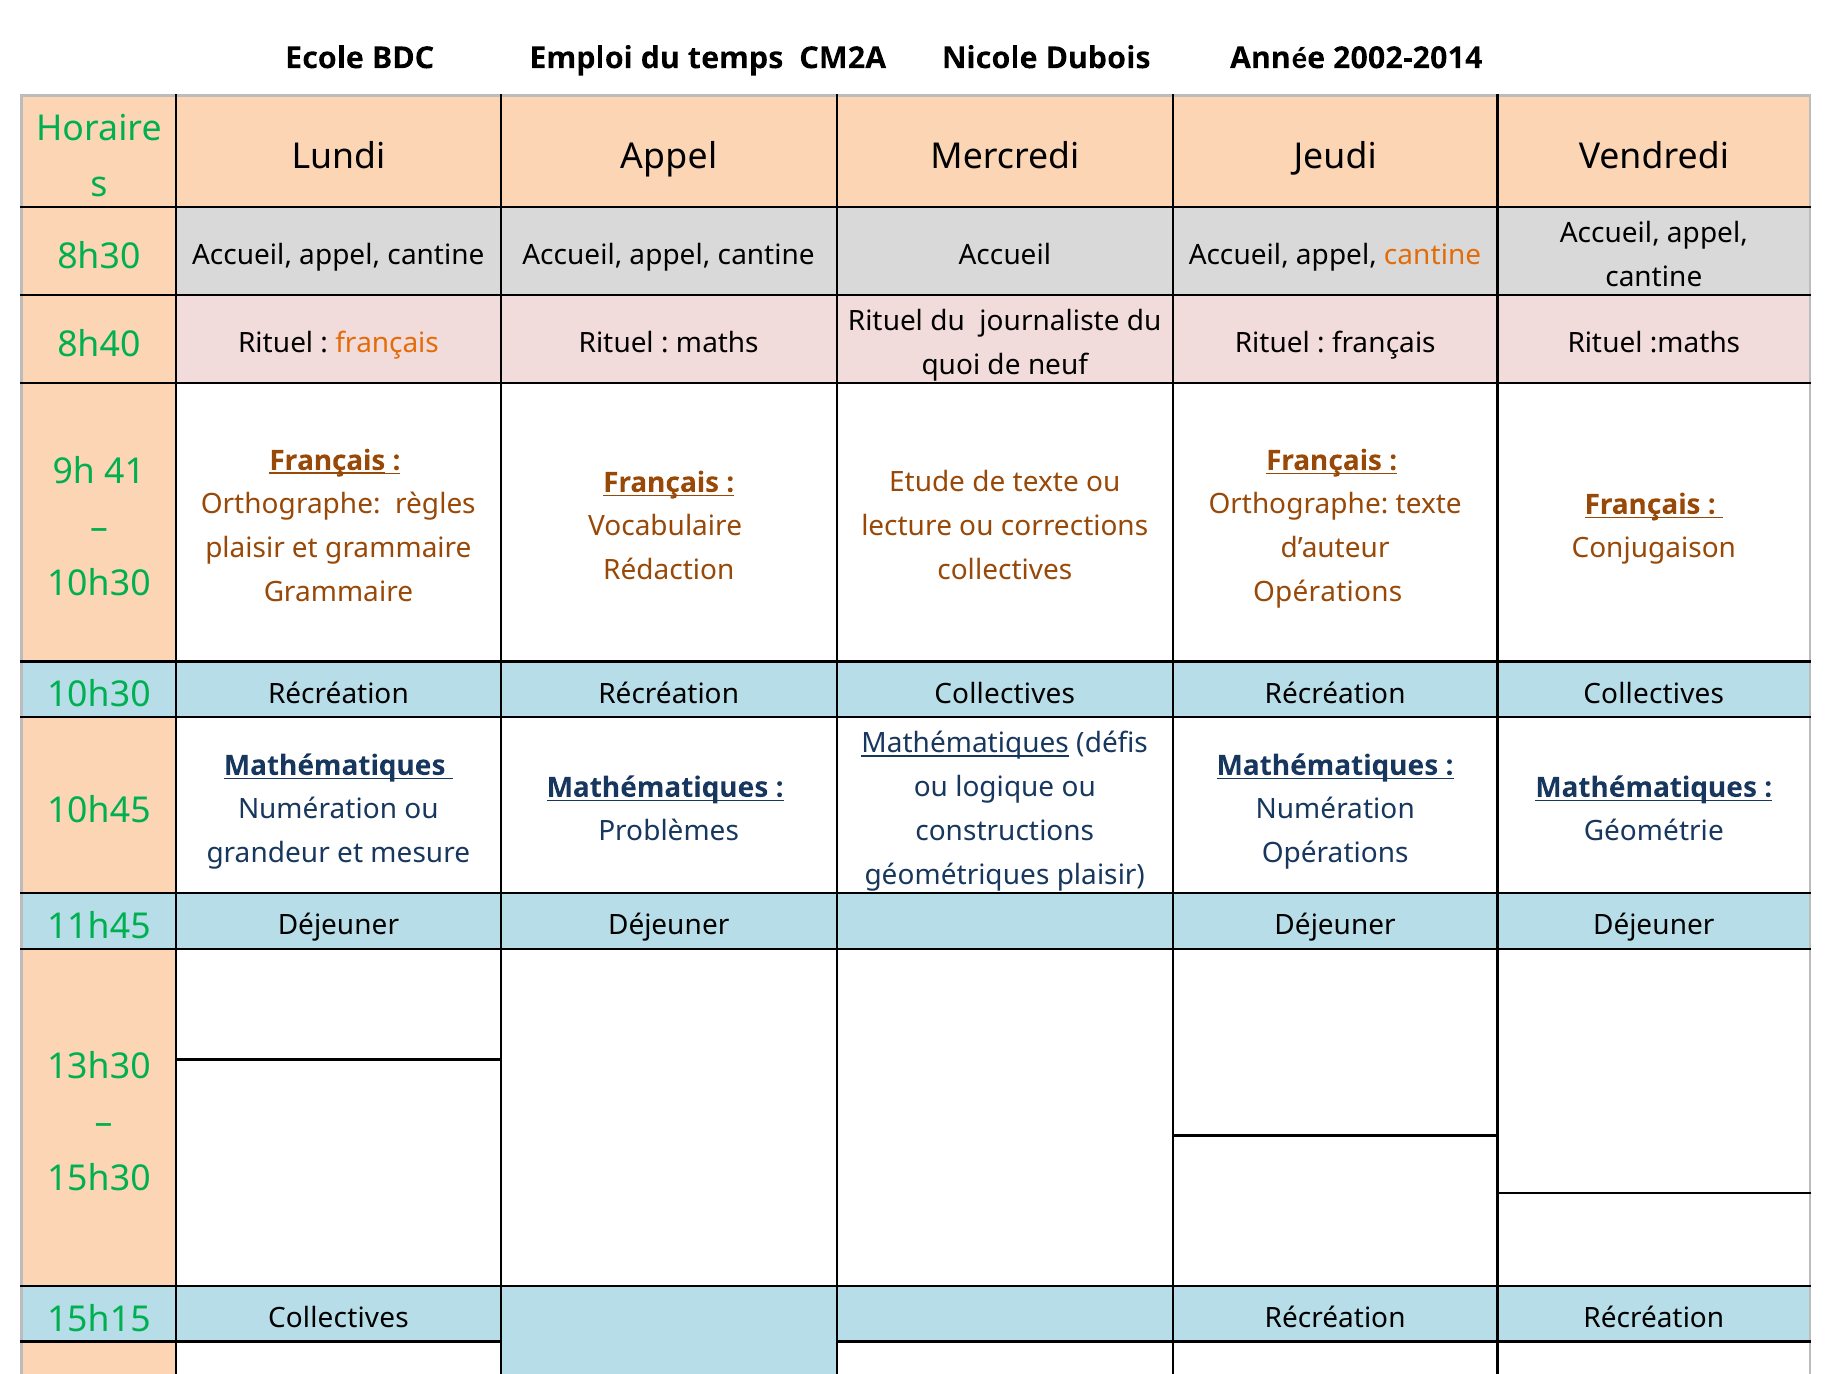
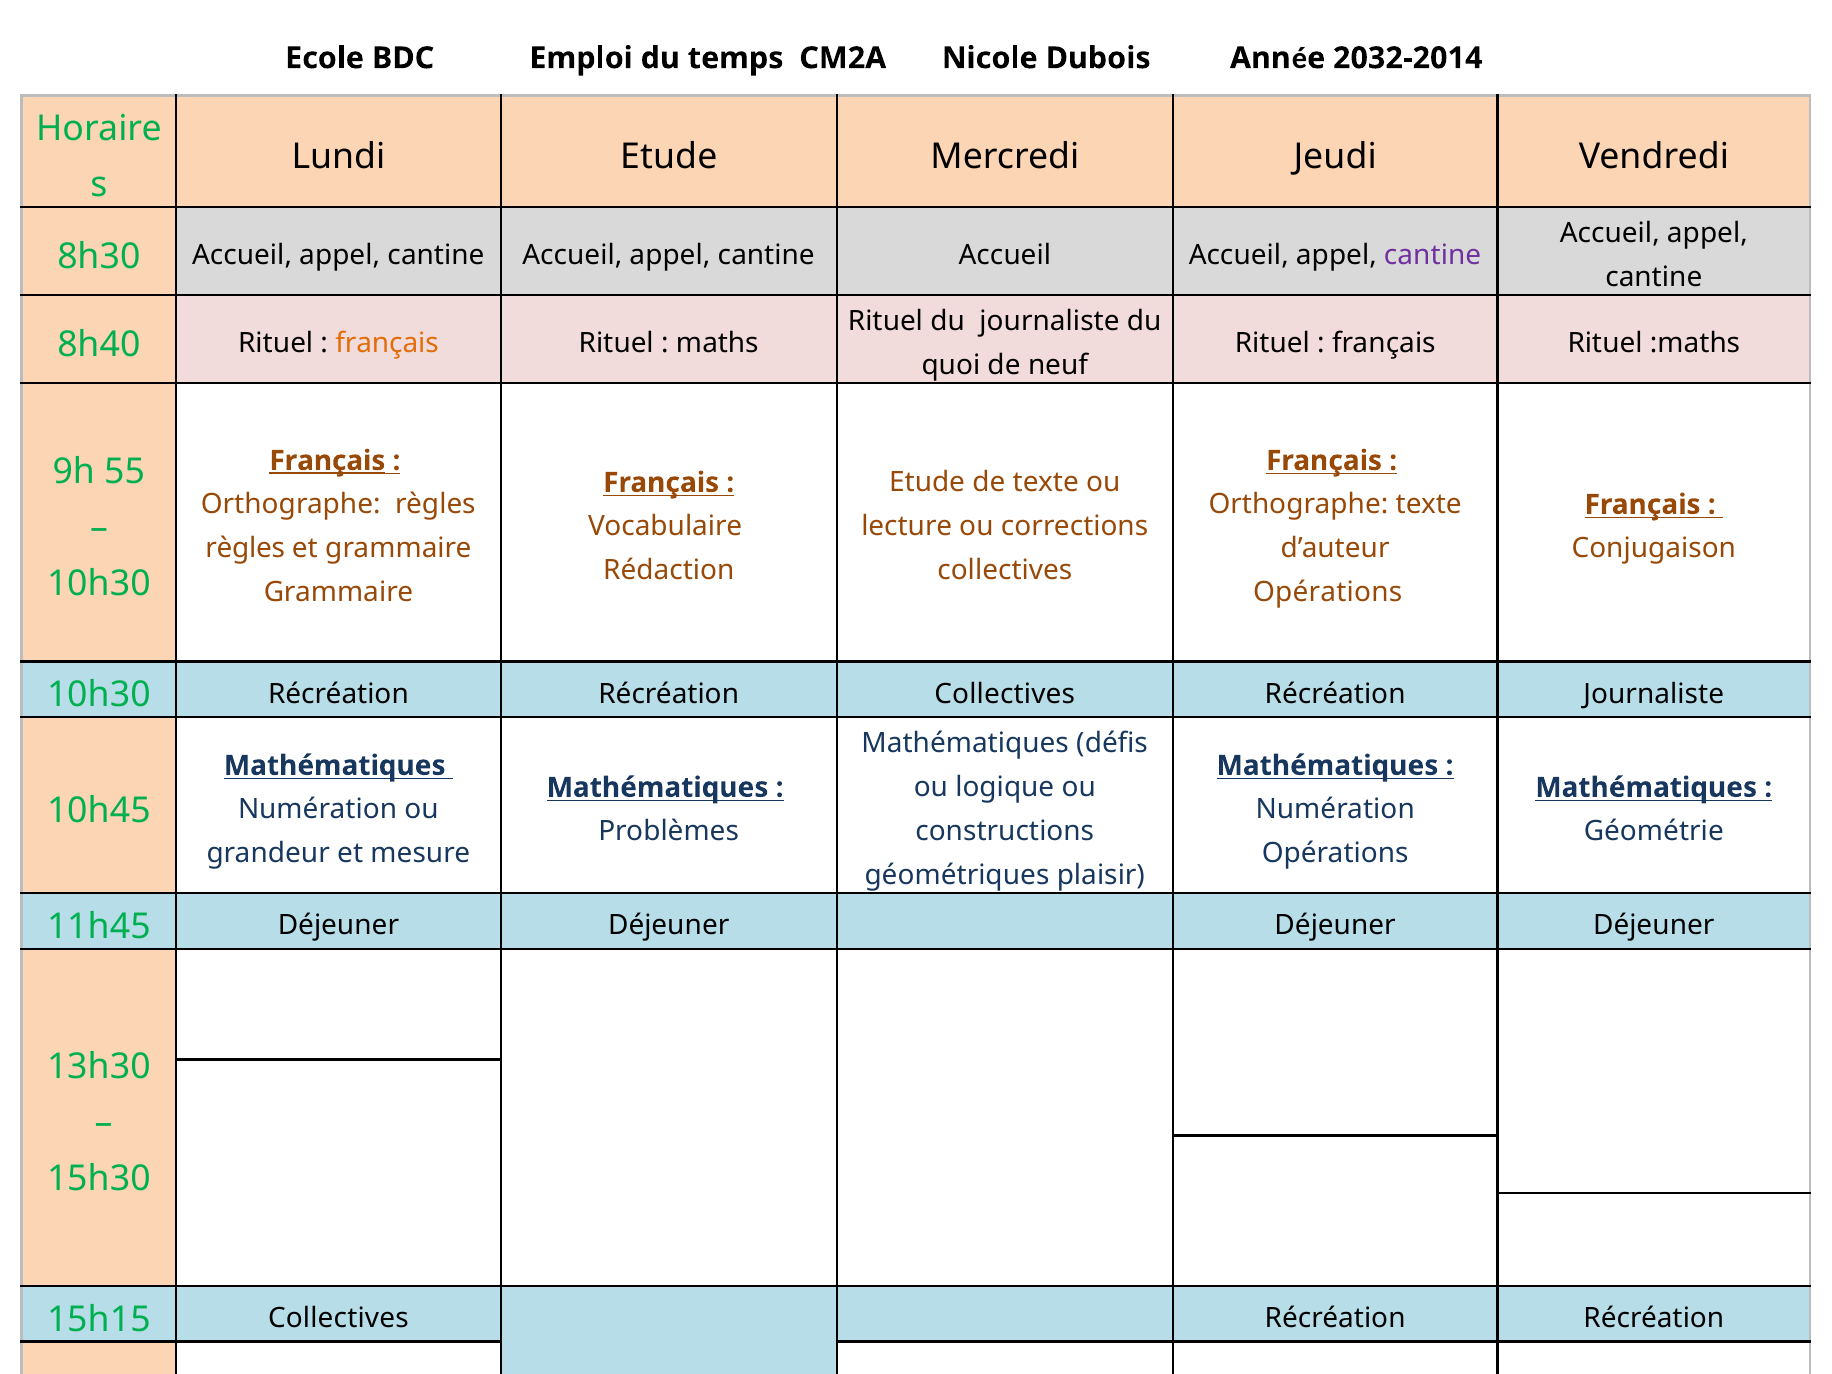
2002-2014: 2002-2014 -> 2032-2014 (1408, 58)
Lundi Appel: Appel -> Etude (669, 157)
cantine colour: orange -> purple (1433, 255)
41: 41 -> 55 (125, 472)
plaisir: plaisir -> règles (245, 548)
Collectives: Collectives -> Journaliste (1654, 694)
Mathématiques underline: present -> none (965, 744)
